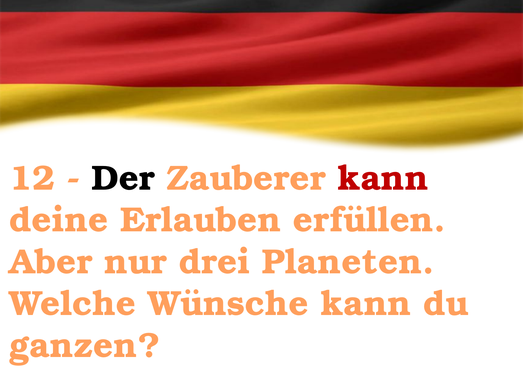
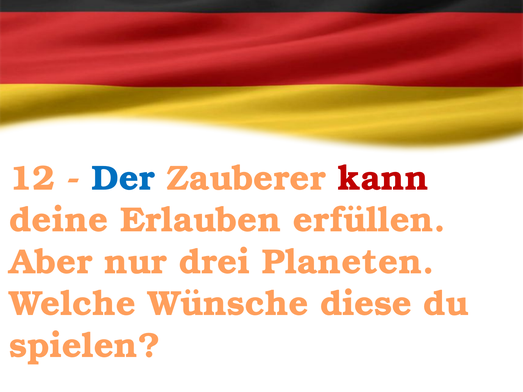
Der colour: black -> blue (123, 178)
Wünsche kann: kann -> diese (366, 304)
ganzen: ganzen -> spielen (85, 346)
